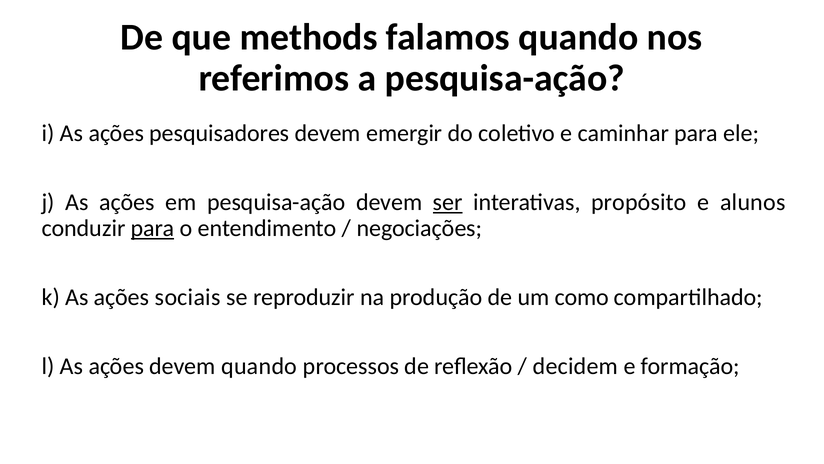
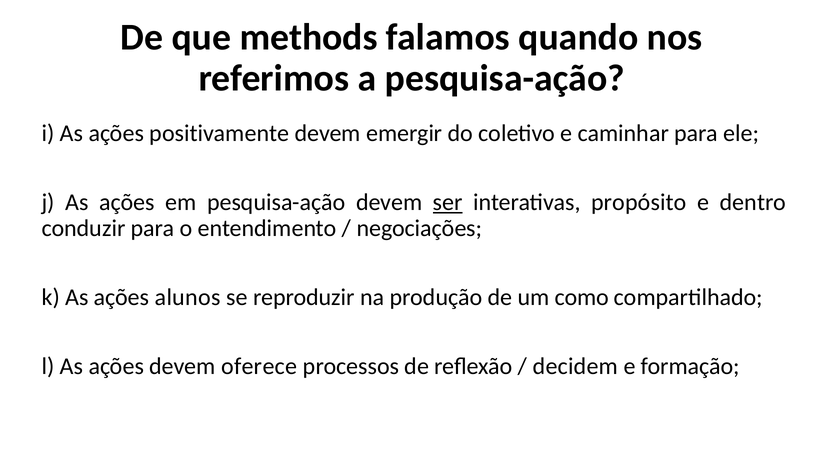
pesquisadores: pesquisadores -> positivamente (219, 133)
alunos: alunos -> dentro (753, 202)
para underline: present -> none (153, 228)
sociais: sociais -> alunos (188, 297)
devem quando: quando -> oferece (259, 366)
